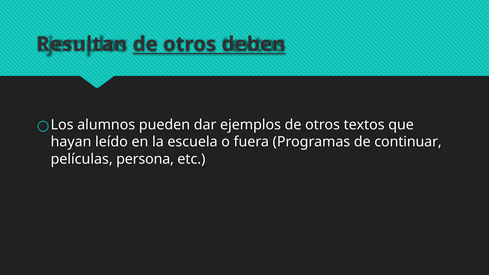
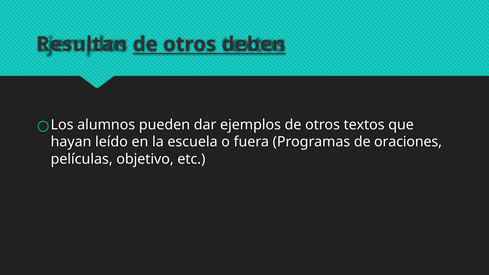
continuar: continuar -> oraciones (408, 142)
persona: persona -> objetivo (145, 159)
